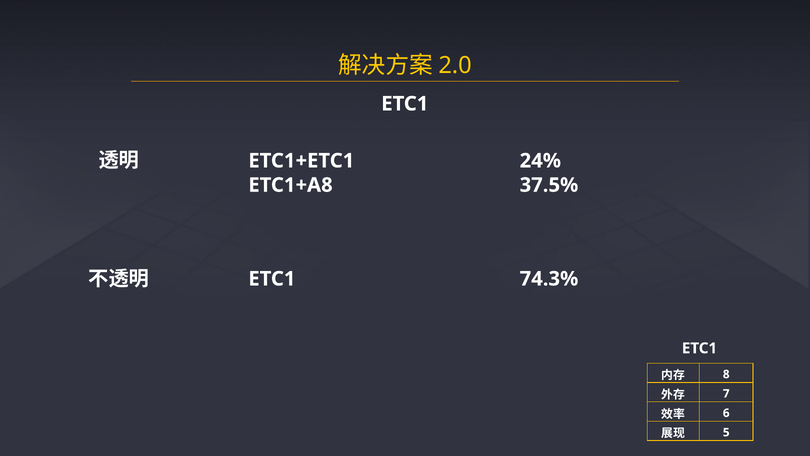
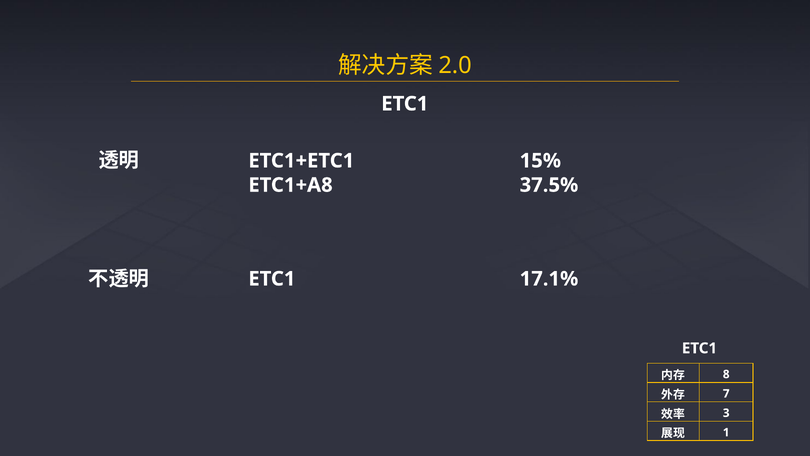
24%: 24% -> 15% (540, 161)
74.3%: 74.3% -> 17.1% (549, 279)
6: 6 -> 3 (726, 413)
5: 5 -> 1 (726, 432)
